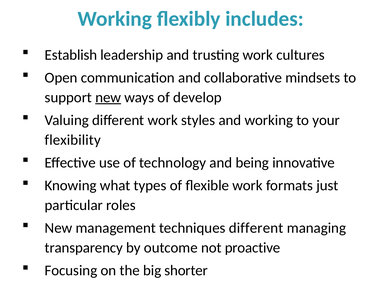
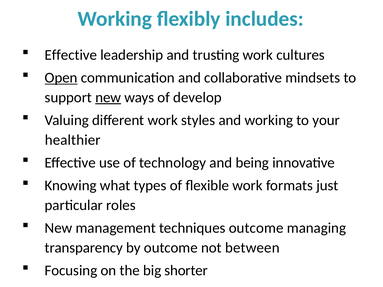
Establish: Establish -> Effective (71, 55)
Open underline: none -> present (61, 78)
flexibility: flexibility -> healthier (73, 140)
techniques different: different -> outcome (256, 228)
proactive: proactive -> between (252, 248)
